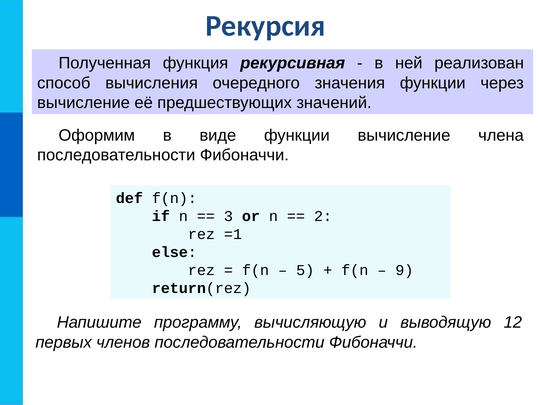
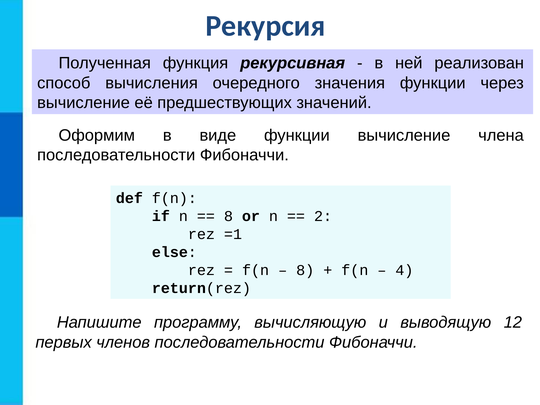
3: 3 -> 8 (228, 216)
5: 5 -> 8 (305, 270)
9: 9 -> 4 (404, 270)
